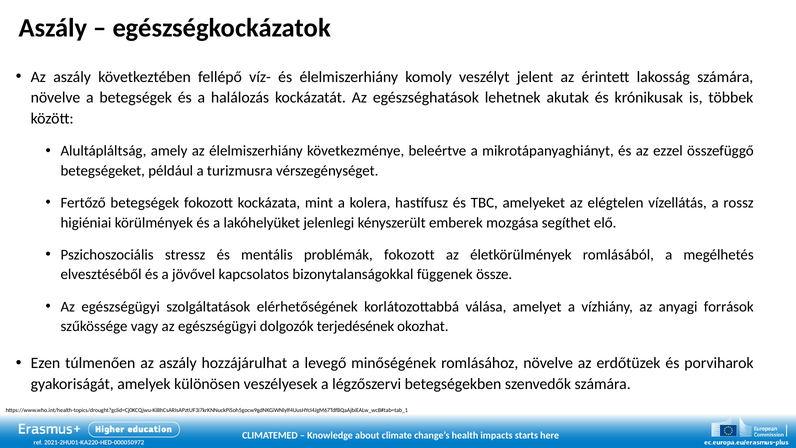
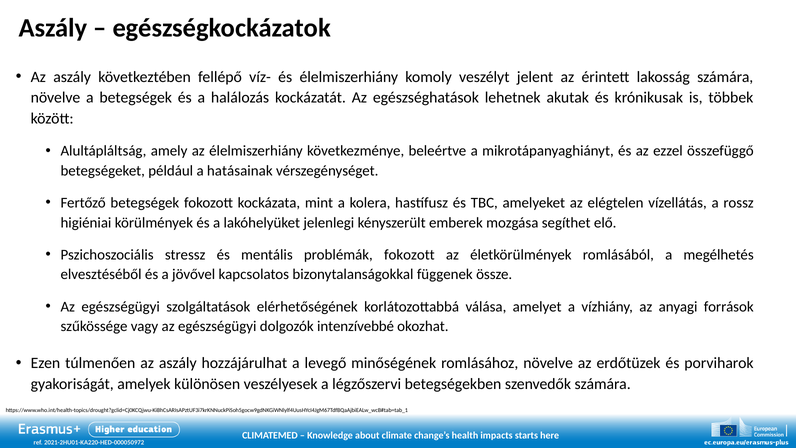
turizmusra: turizmusra -> hatásainak (240, 171)
terjedésének: terjedésének -> intenzívebbé (356, 326)
